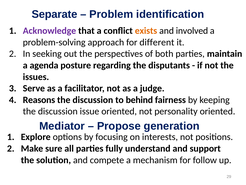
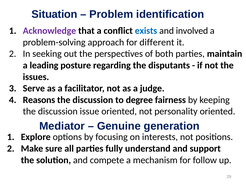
Separate: Separate -> Situation (55, 14)
exists colour: orange -> blue (146, 31)
agenda: agenda -> leading (44, 65)
behind: behind -> degree (139, 100)
Propose: Propose -> Genuine (119, 126)
